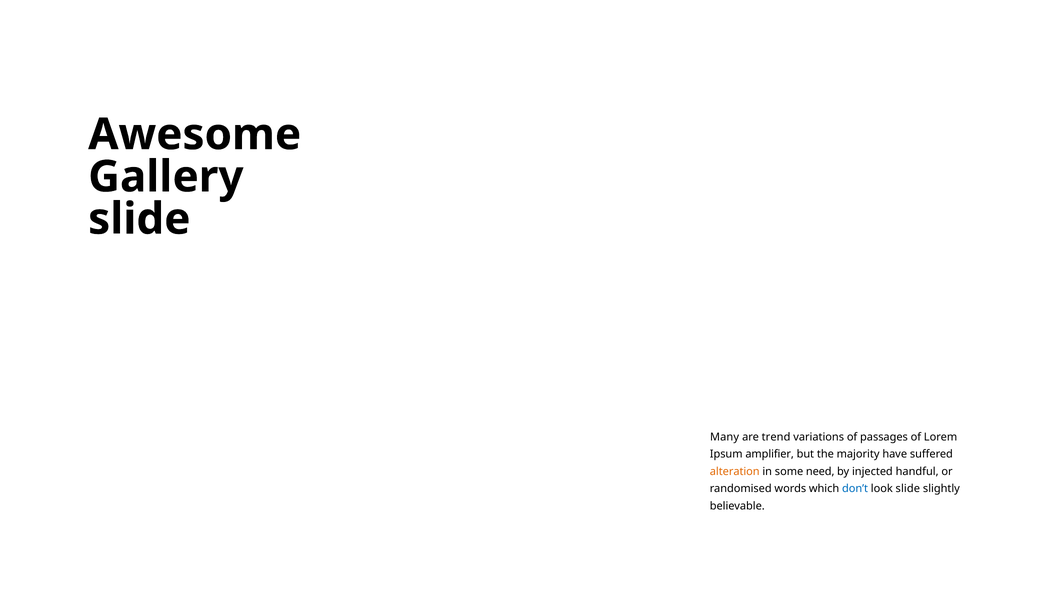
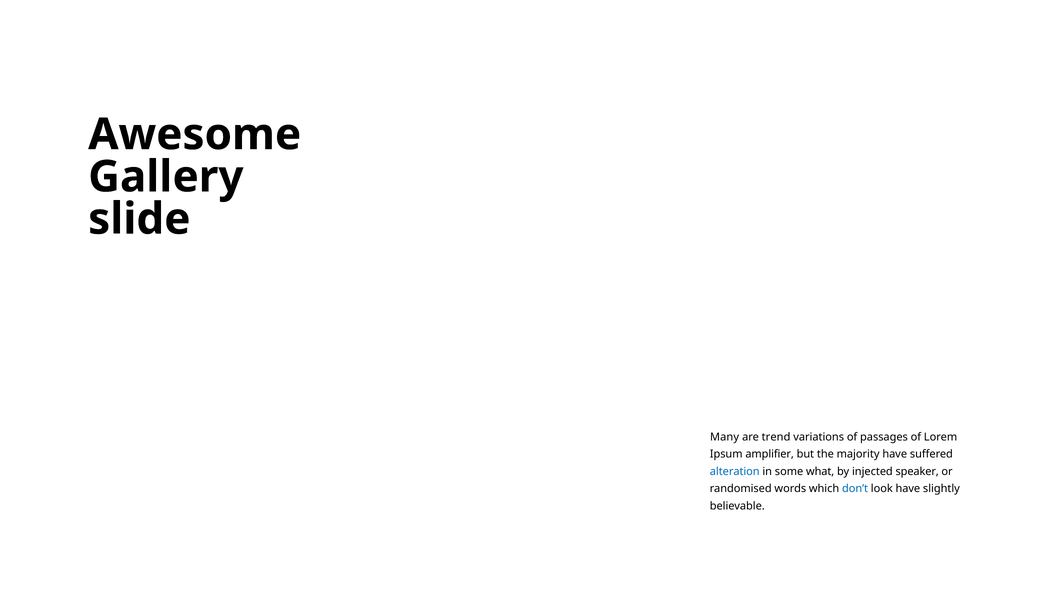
alteration colour: orange -> blue (735, 471)
need: need -> what (820, 471)
handful: handful -> speaker (917, 471)
look slide: slide -> have (908, 488)
